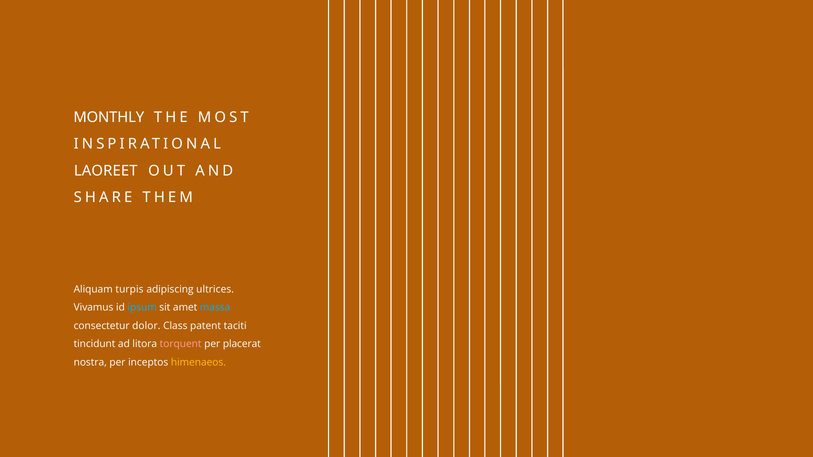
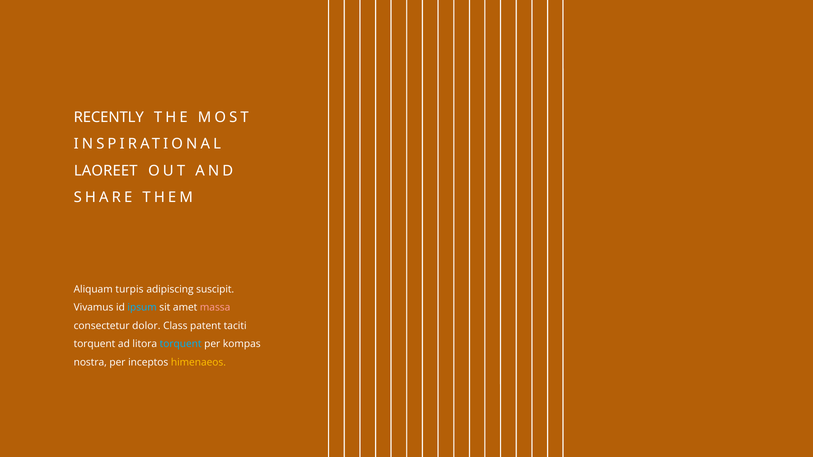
MONTHLY: MONTHLY -> RECENTLY (109, 118)
ultrices: ultrices -> suscipit (215, 289)
massa colour: light blue -> pink (215, 308)
tincidunt: tincidunt -> torquent (95, 344)
torquent colour: pink -> light blue (181, 344)
placerat: placerat -> kompas (242, 344)
